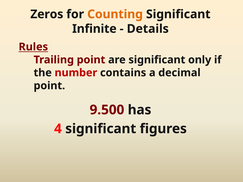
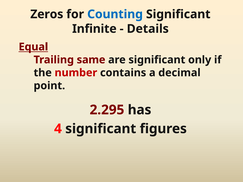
Counting colour: orange -> blue (115, 14)
Rules: Rules -> Equal (33, 47)
Trailing point: point -> same (91, 60)
9.500: 9.500 -> 2.295 (107, 110)
